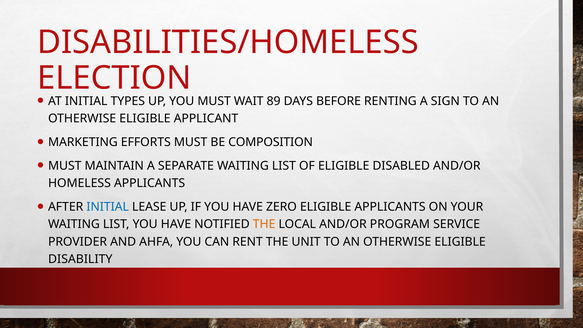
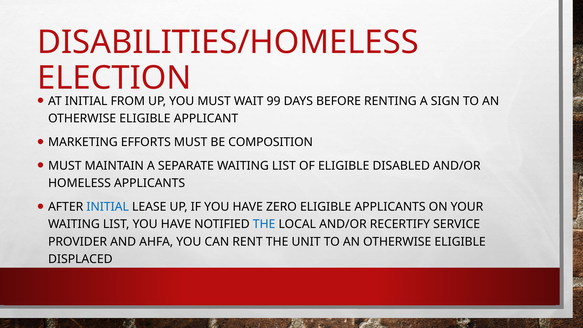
TYPES: TYPES -> FROM (128, 101)
89: 89 -> 99 (274, 101)
THE colour: orange -> blue (264, 224)
PROGRAM: PROGRAM -> RECERTIFY (400, 224)
DISABILITY: DISABILITY -> DISPLACED (80, 259)
